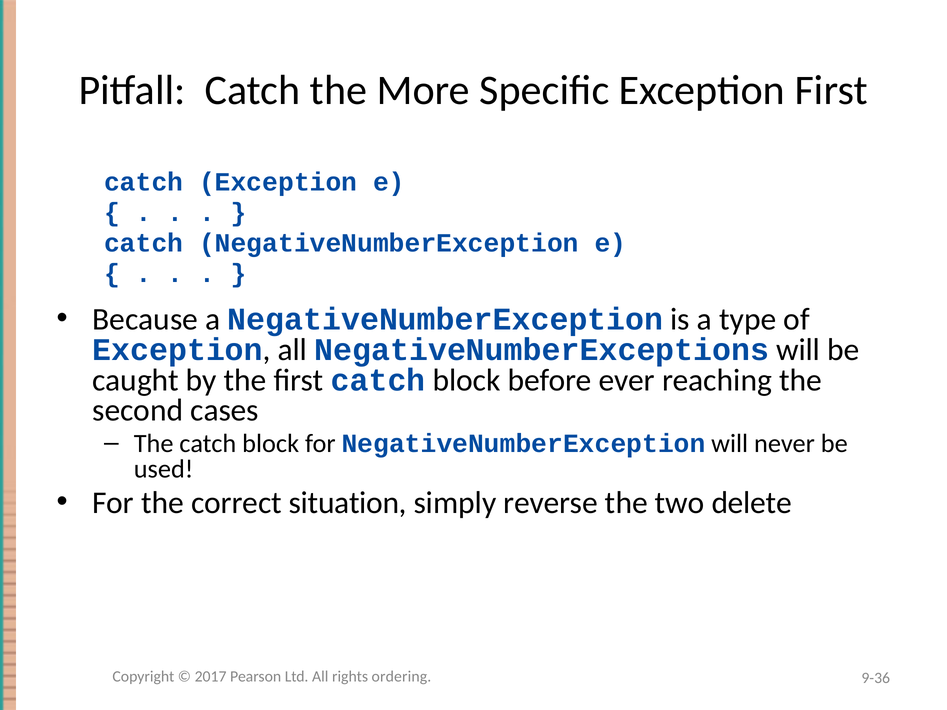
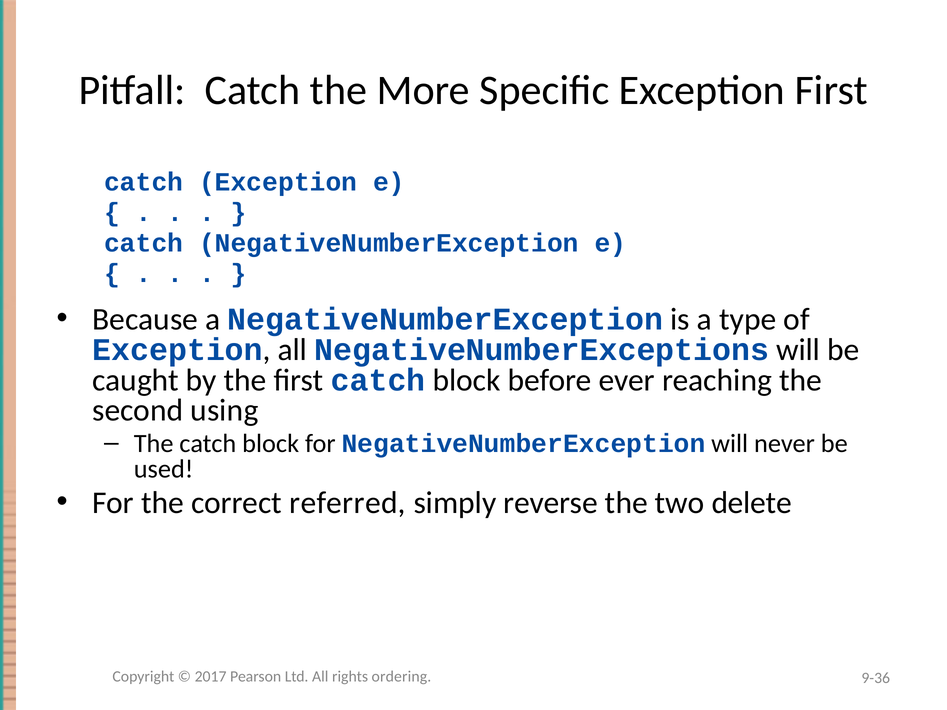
cases: cases -> using (224, 411)
situation: situation -> referred (348, 503)
